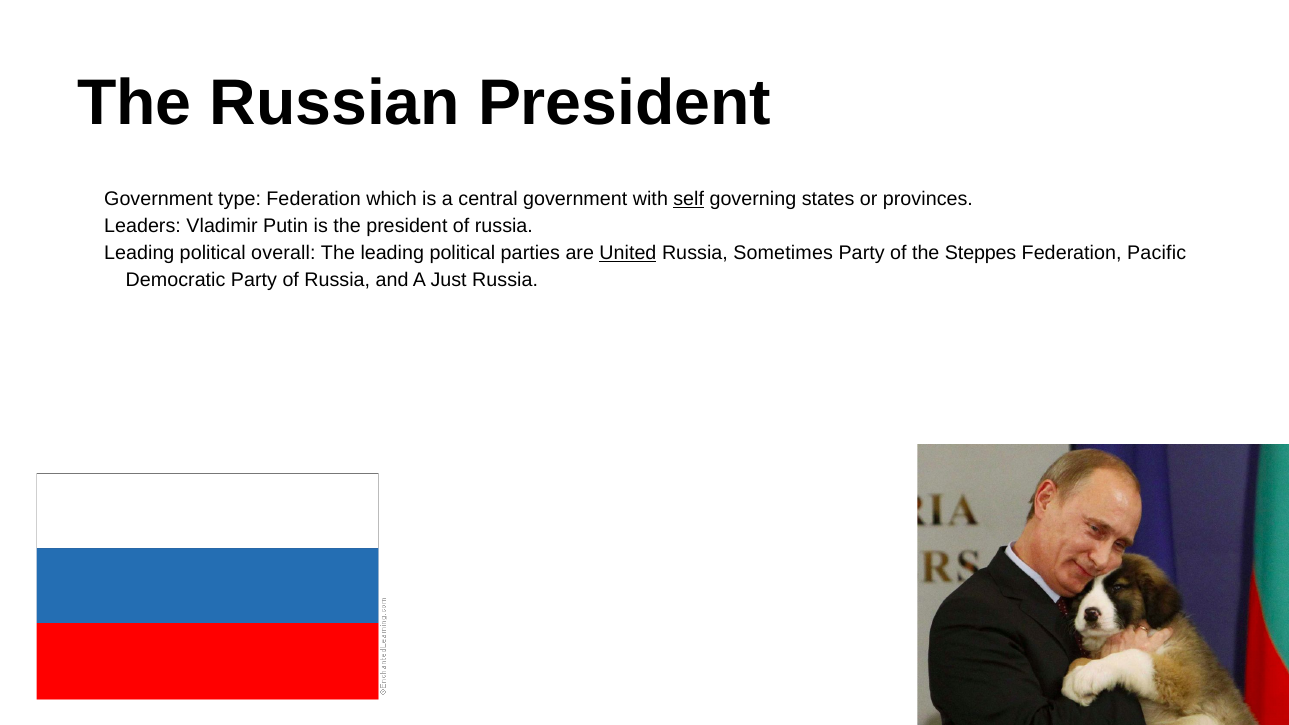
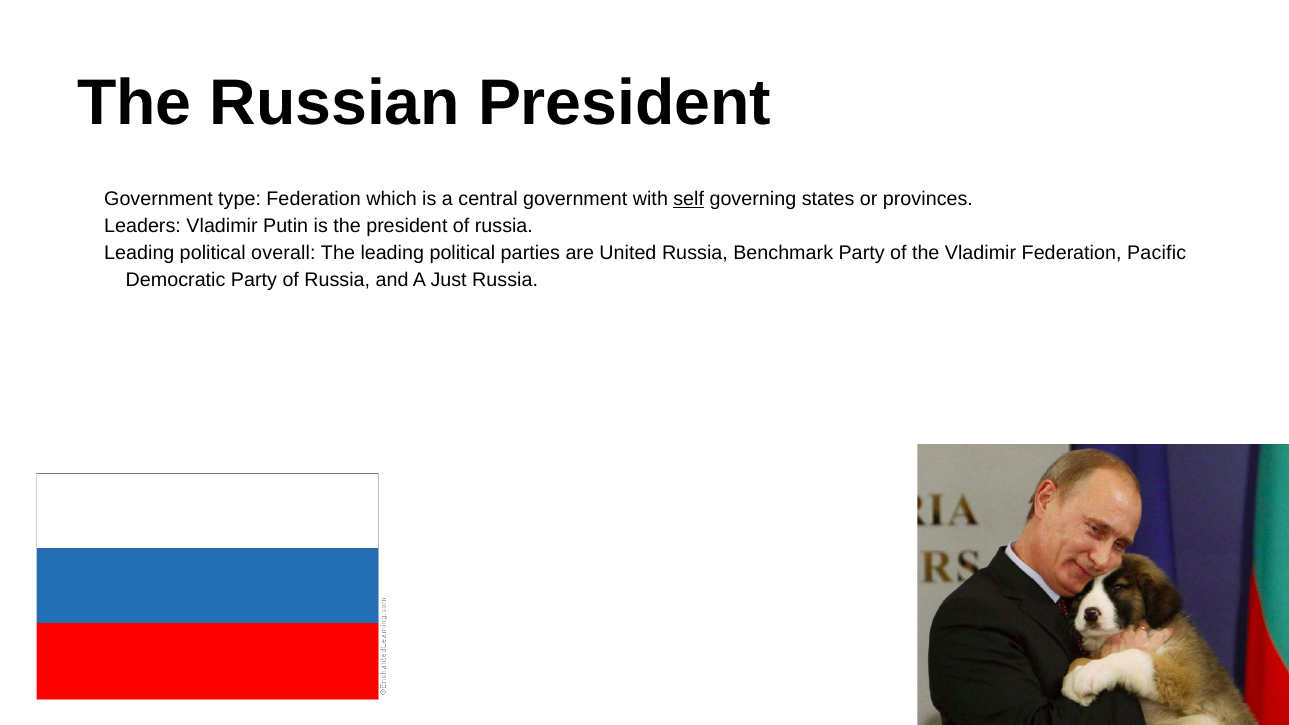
United underline: present -> none (628, 253)
Sometimes: Sometimes -> Benchmark (783, 253)
the Steppes: Steppes -> Vladimir (981, 253)
